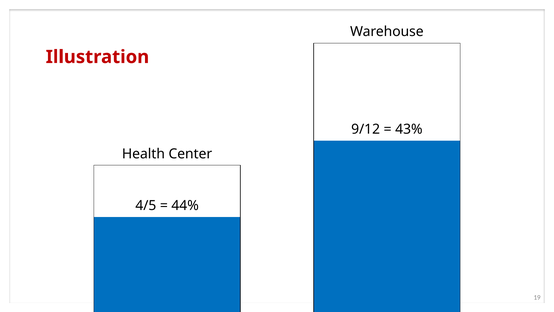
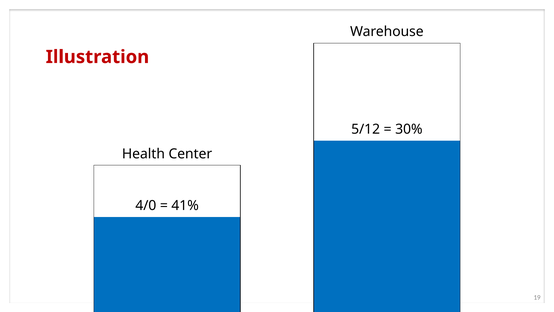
9/12: 9/12 -> 5/12 (366, 129)
43%: 43% -> 30% (409, 129)
4/5: 4/5 -> 4/0 (146, 205)
44%: 44% -> 41% (185, 205)
